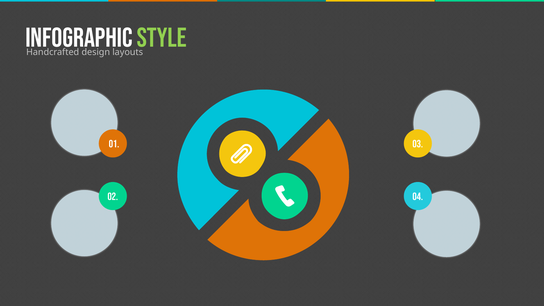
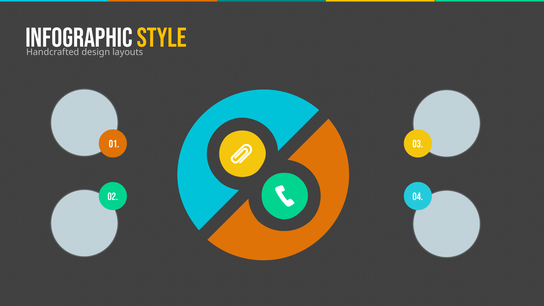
STYLE colour: light green -> yellow (162, 38)
